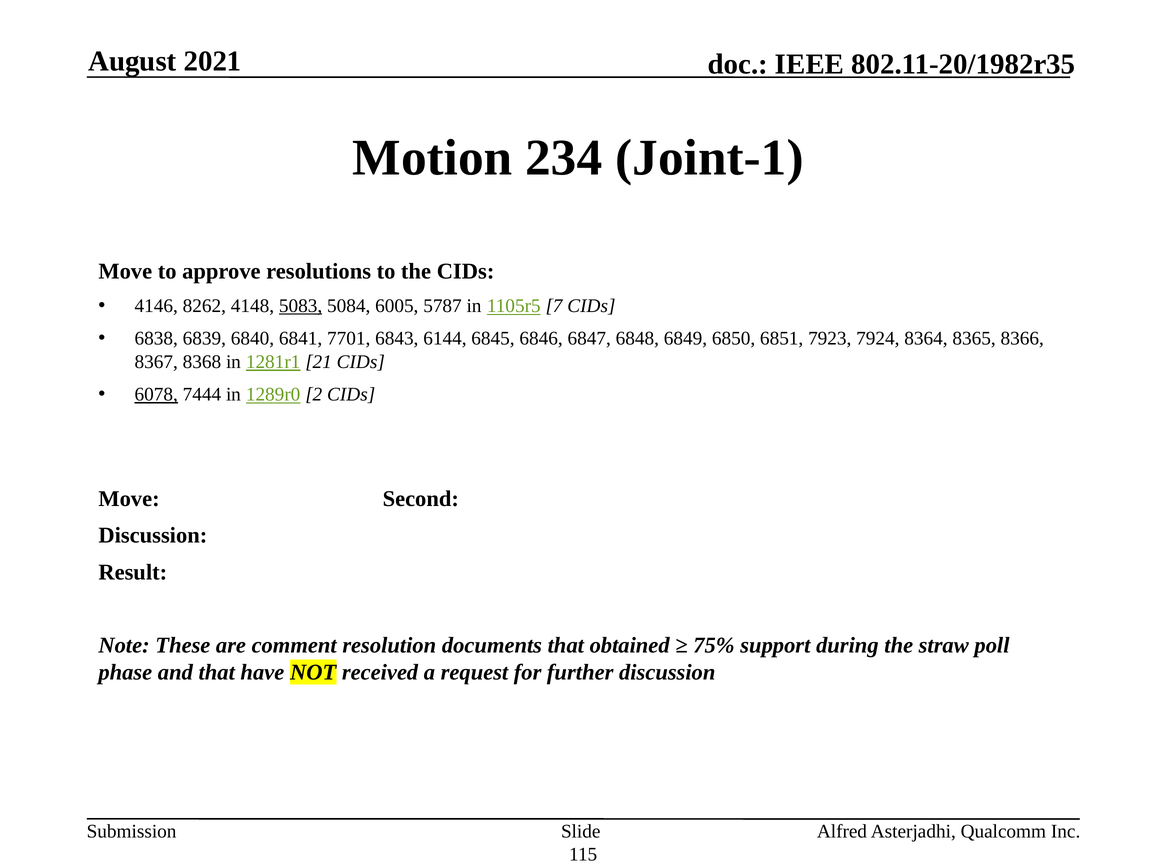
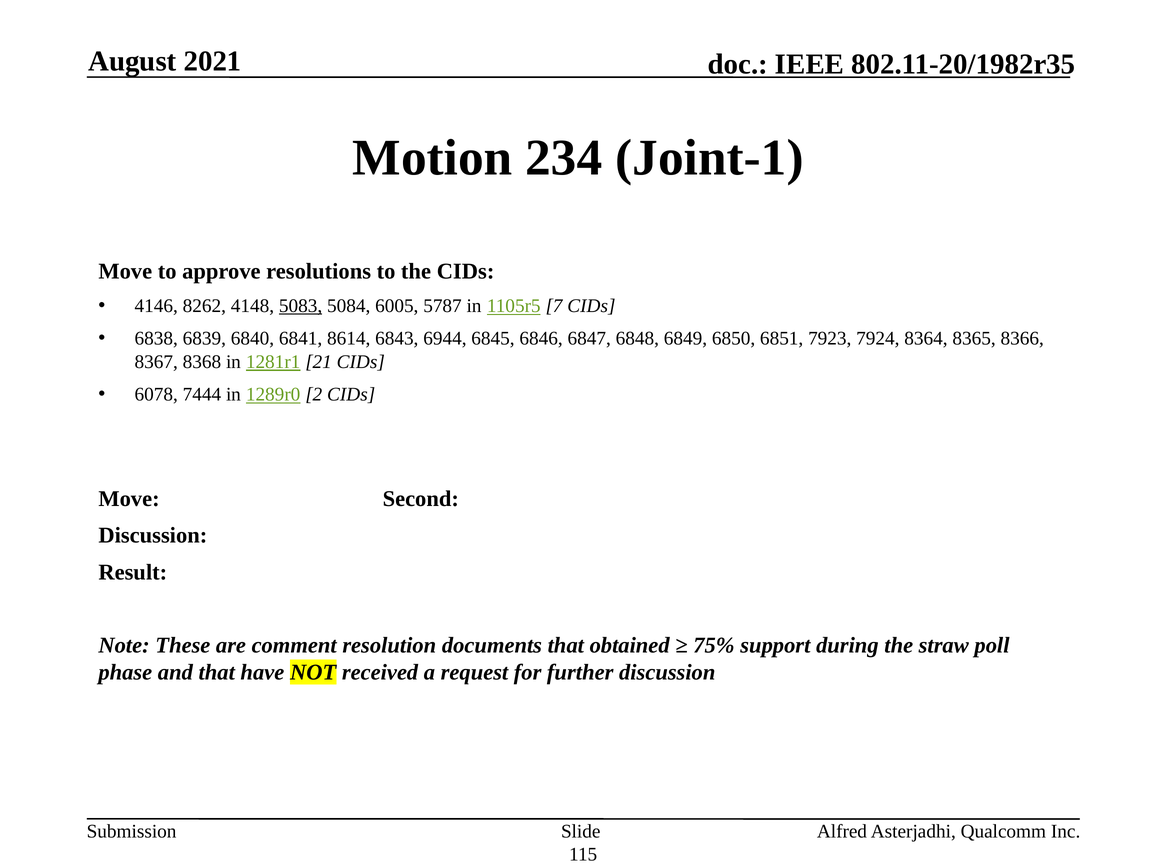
7701: 7701 -> 8614 (349, 339)
6144: 6144 -> 6944 (445, 339)
6078 underline: present -> none (156, 395)
